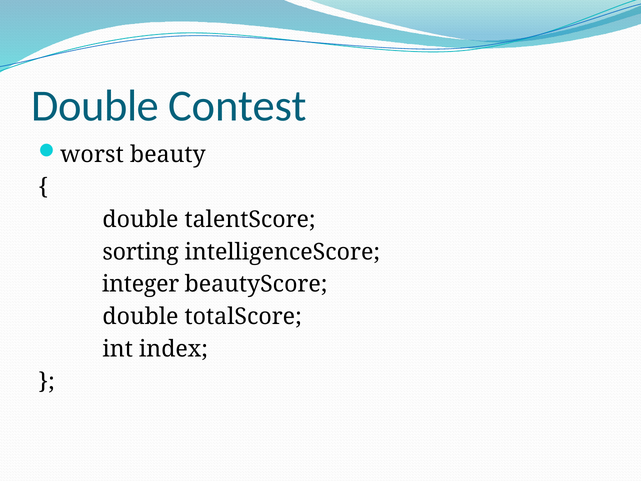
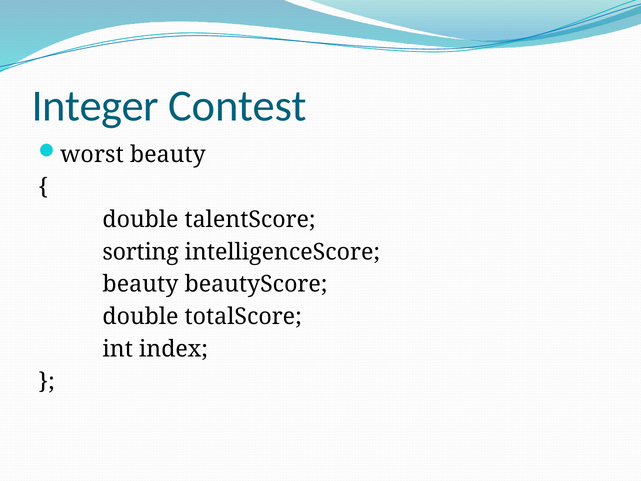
Double: Double -> Integer (95, 106)
integer: integer -> beauty (140, 284)
